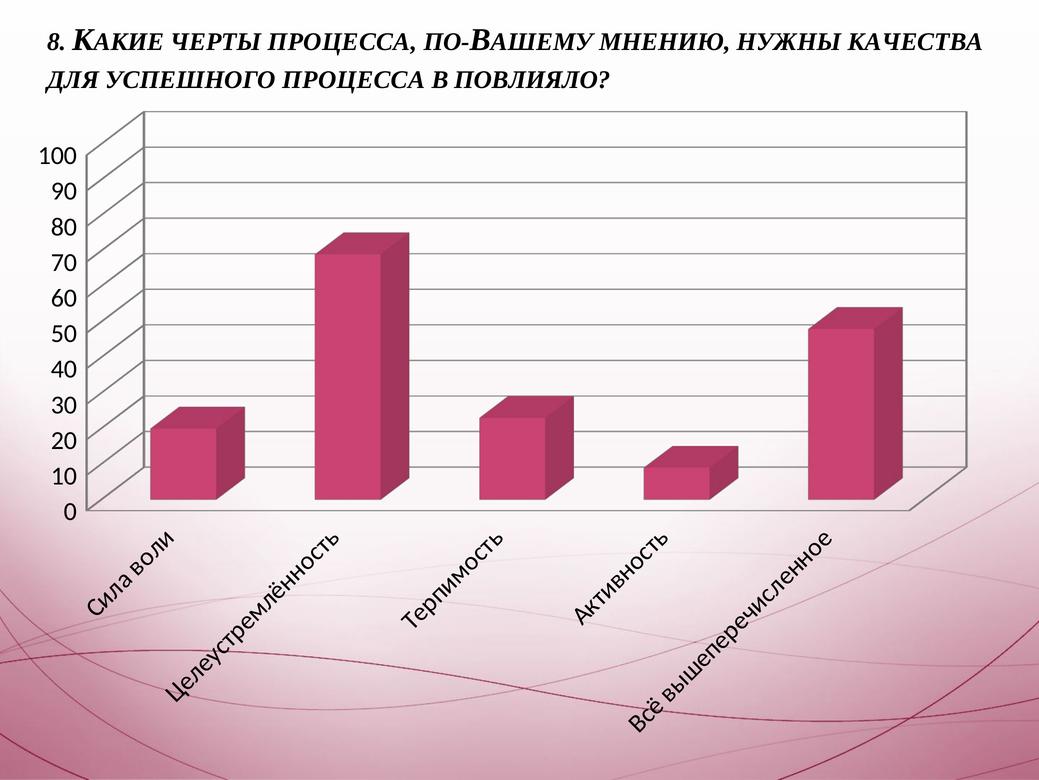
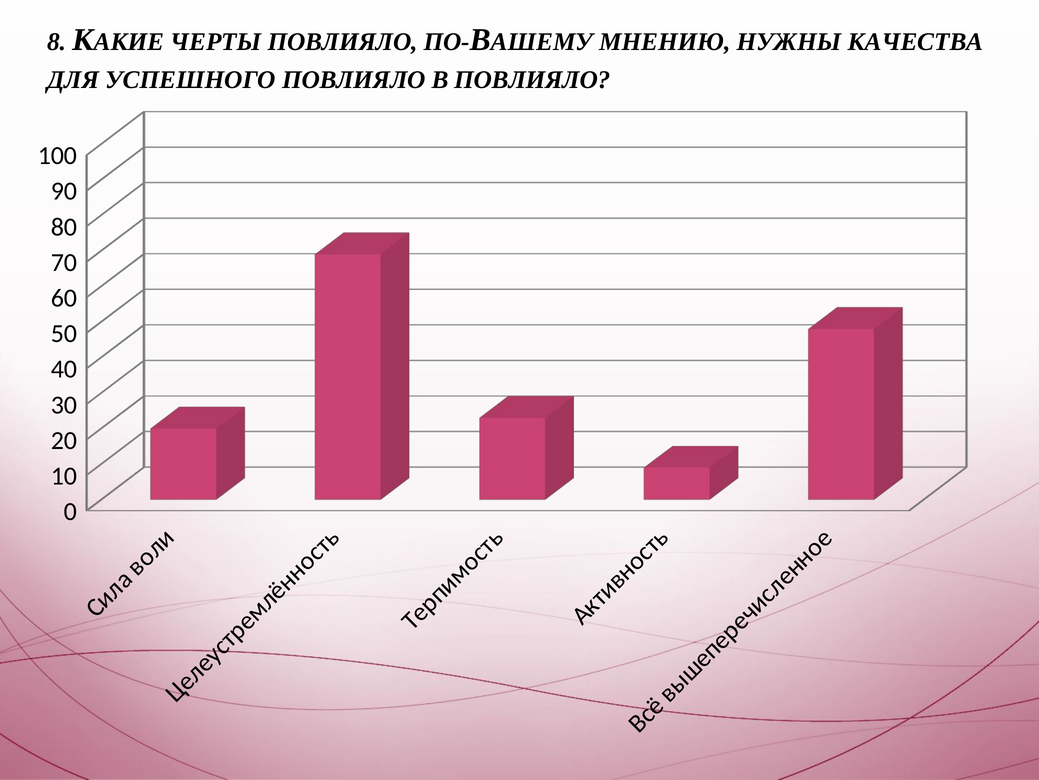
ЧЕРТЫ ПРОЦЕССА: ПРОЦЕССА -> ПОВЛИЯЛО (343, 42)
УСПЕШНОГО ПРОЦЕССА: ПРОЦЕССА -> ПОВЛИЯЛО (354, 80)
